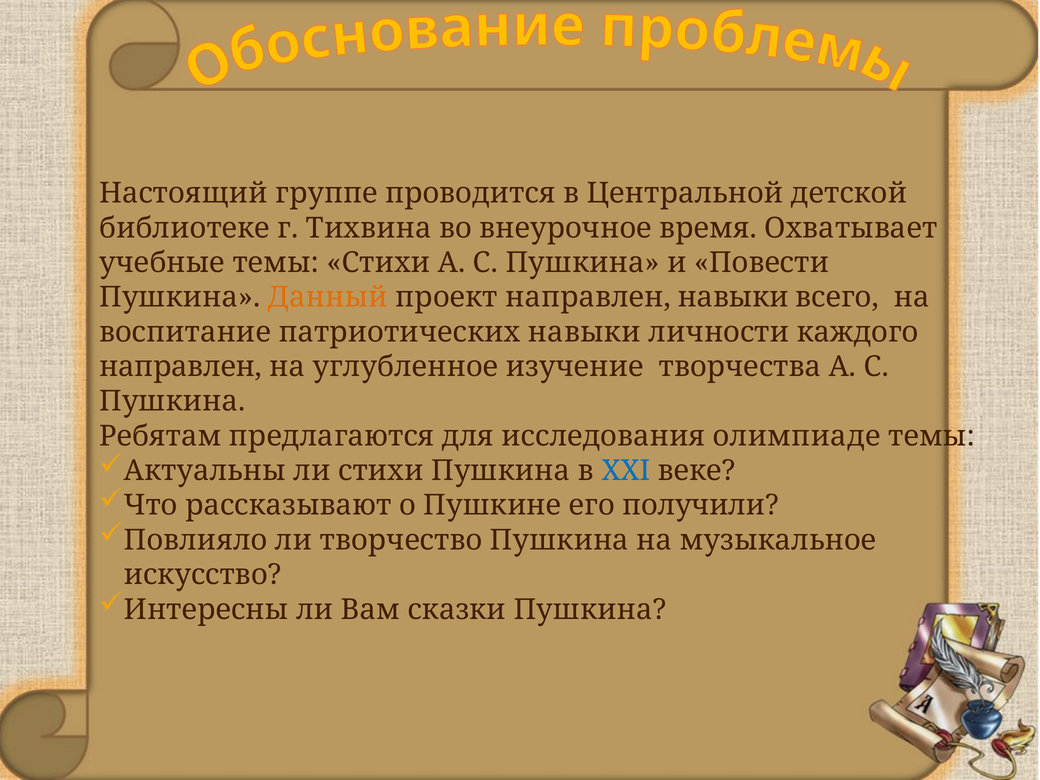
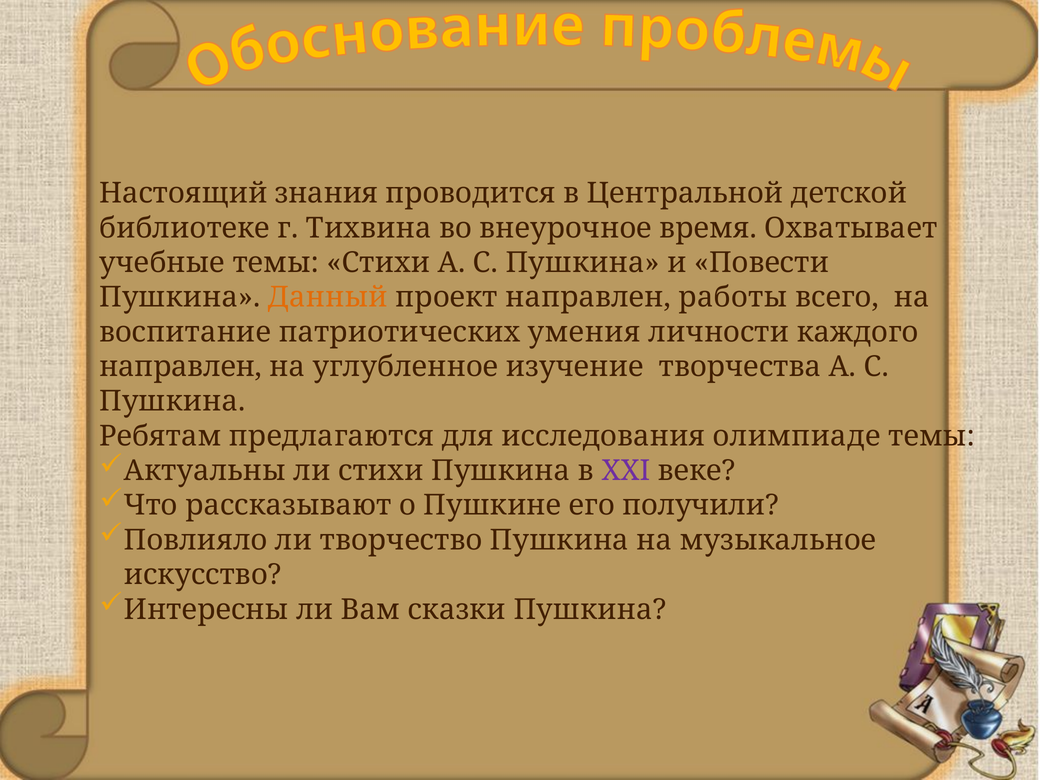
группе: группе -> знания (327, 193)
направлен навыки: навыки -> работы (733, 297)
патриотических навыки: навыки -> умения (584, 332)
XXI colour: blue -> purple (626, 471)
